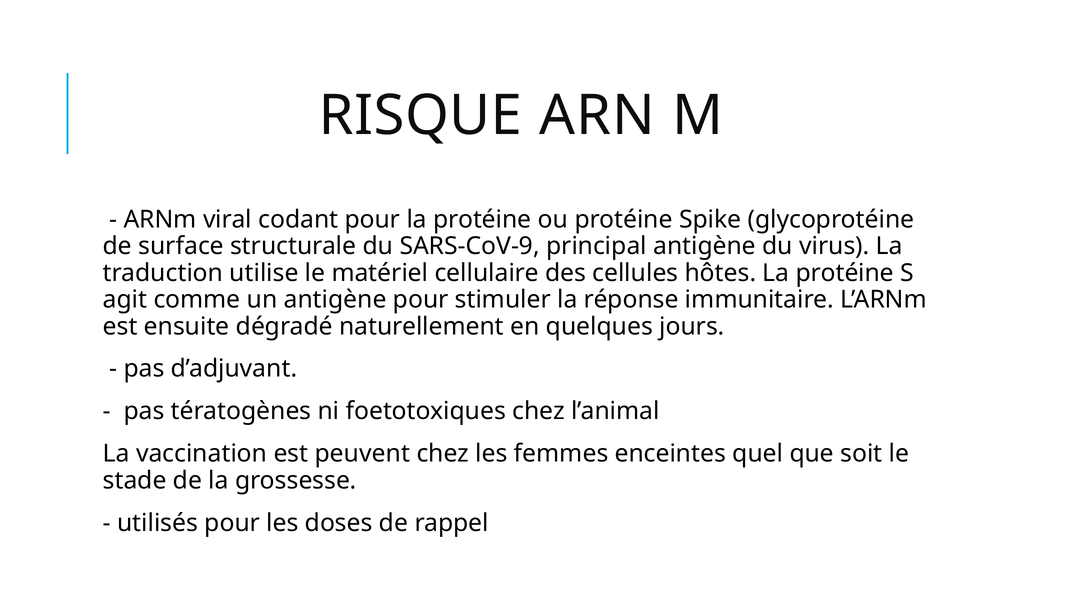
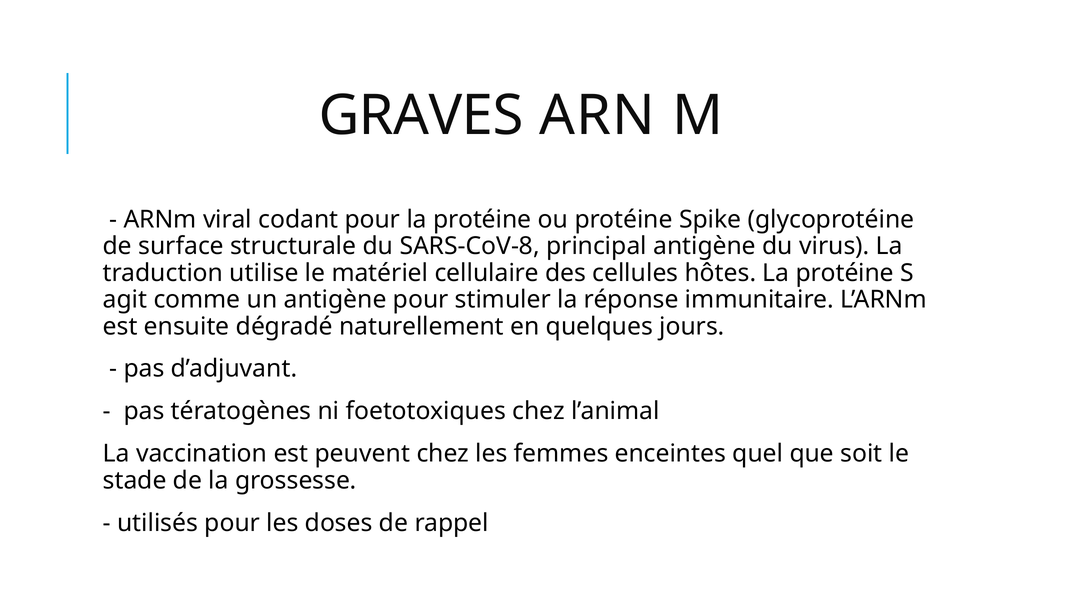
RISQUE: RISQUE -> GRAVES (421, 116)
SARS-CoV-9: SARS-CoV-9 -> SARS-CoV-8 (470, 246)
